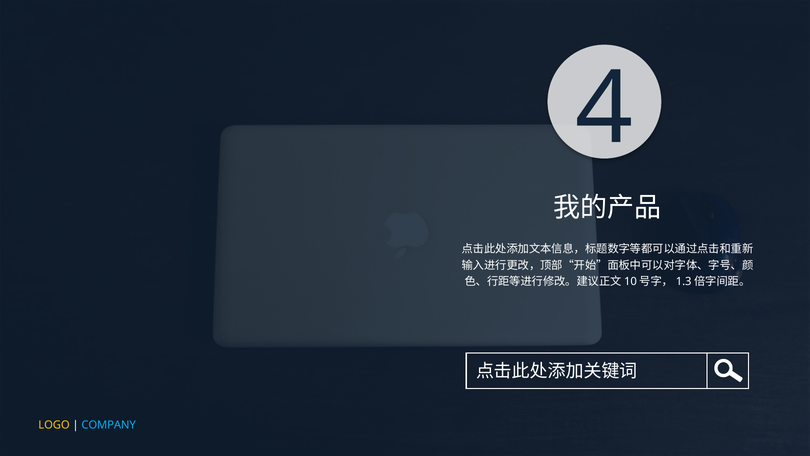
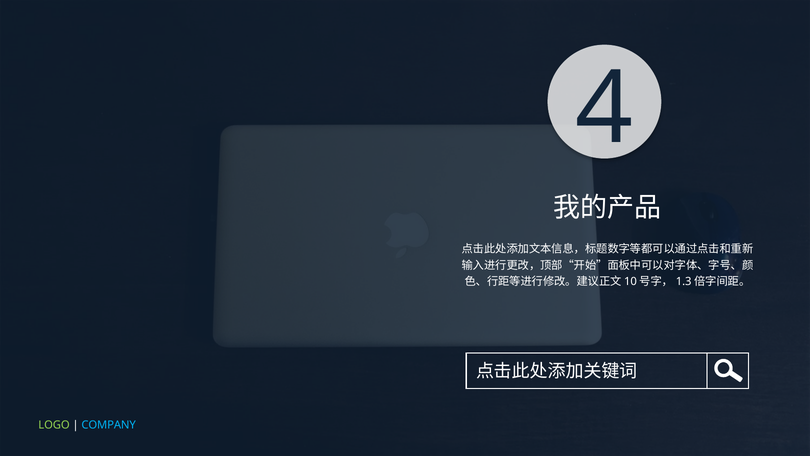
LOGO colour: yellow -> light green (54, 425)
